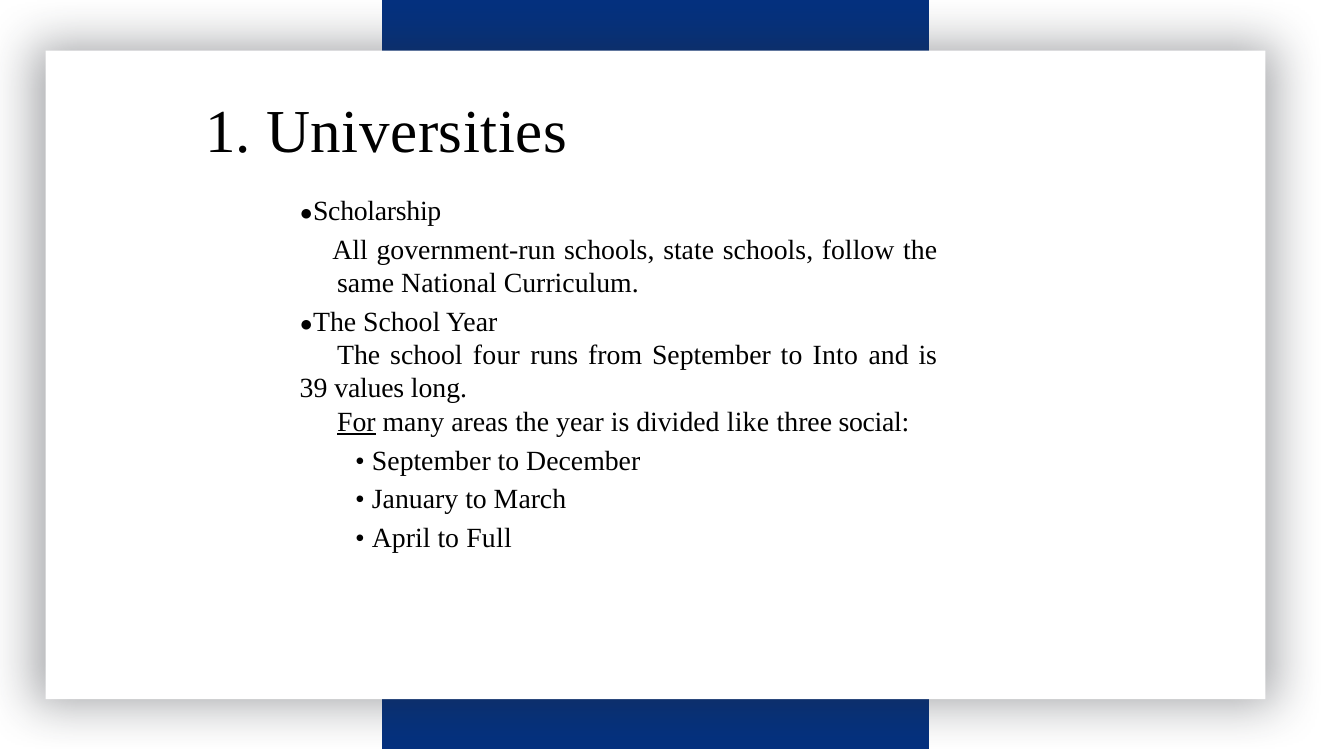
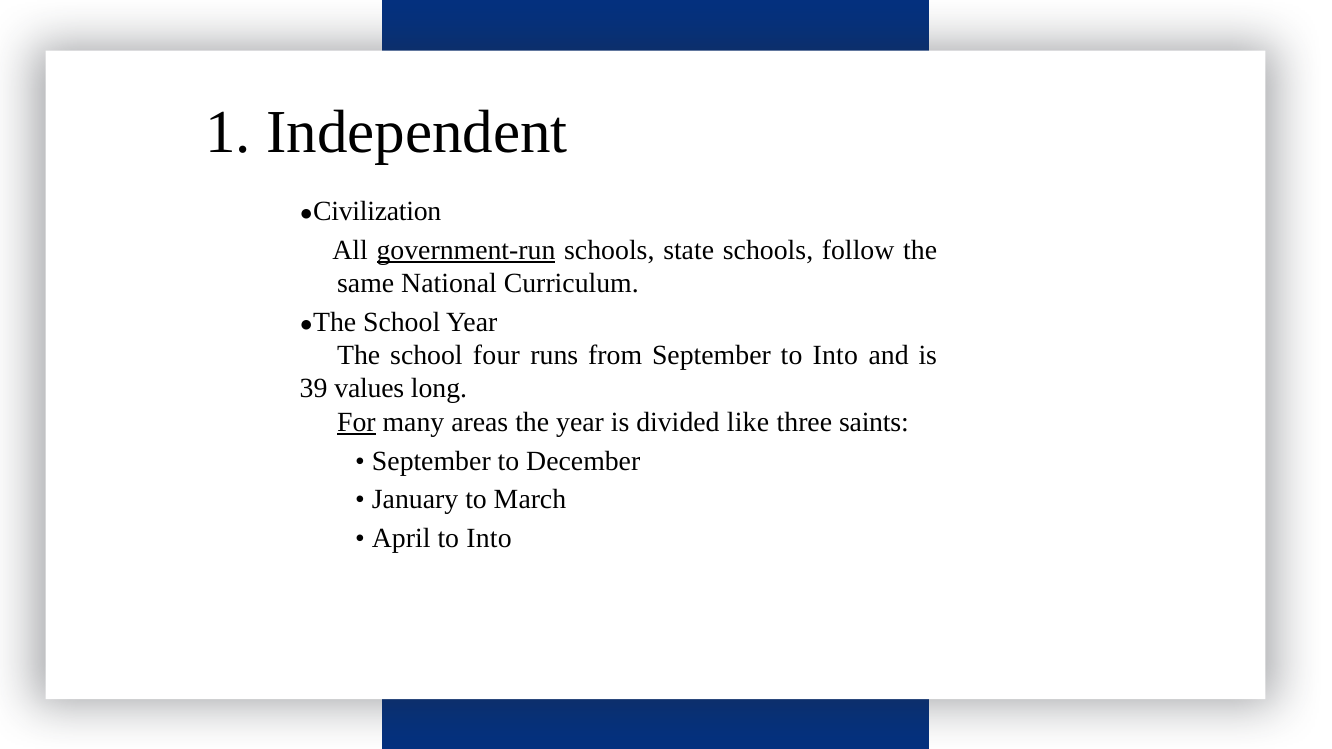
Universities: Universities -> Independent (417, 132)
Scholarship: Scholarship -> Civilization (377, 211)
government-run underline: none -> present (466, 250)
social: social -> saints (874, 422)
April to Full: Full -> Into (489, 539)
